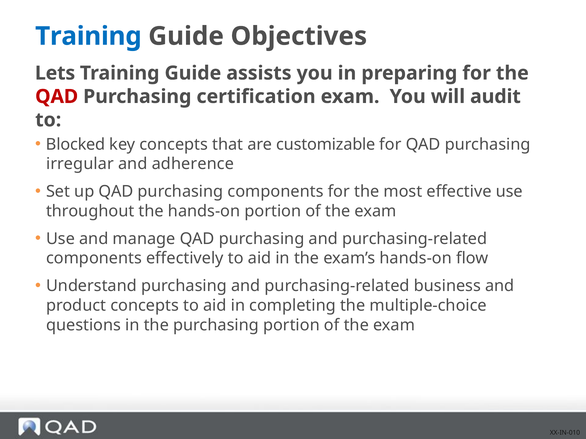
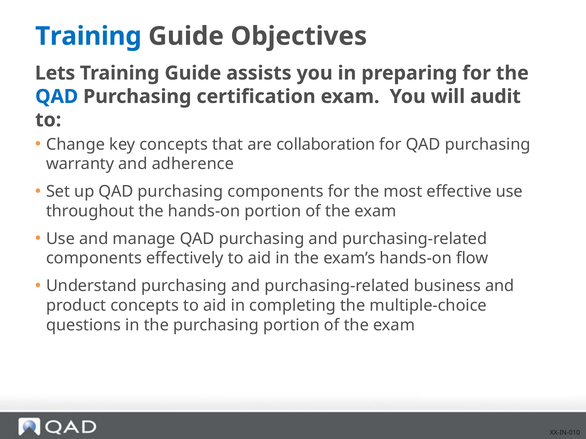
QAD colour: red -> blue (57, 97)
Blocked: Blocked -> Change (76, 145)
customizable: customizable -> collaboration (326, 145)
irregular: irregular -> warranty (80, 164)
